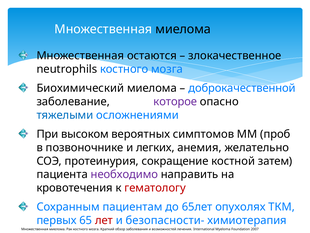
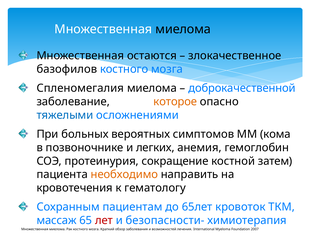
neutrophils: neutrophils -> базофилов (67, 69)
Биохимический: Биохимический -> Спленомегалия (80, 88)
которое colour: purple -> orange (175, 101)
высоком: высоком -> больных (85, 134)
проб: проб -> кома (275, 134)
желательно: желательно -> гемоглобин (257, 147)
необходимо colour: purple -> orange (124, 174)
гематологу colour: red -> black (155, 188)
опухолях: опухолях -> кровоток (240, 207)
первых: первых -> массаж (57, 220)
